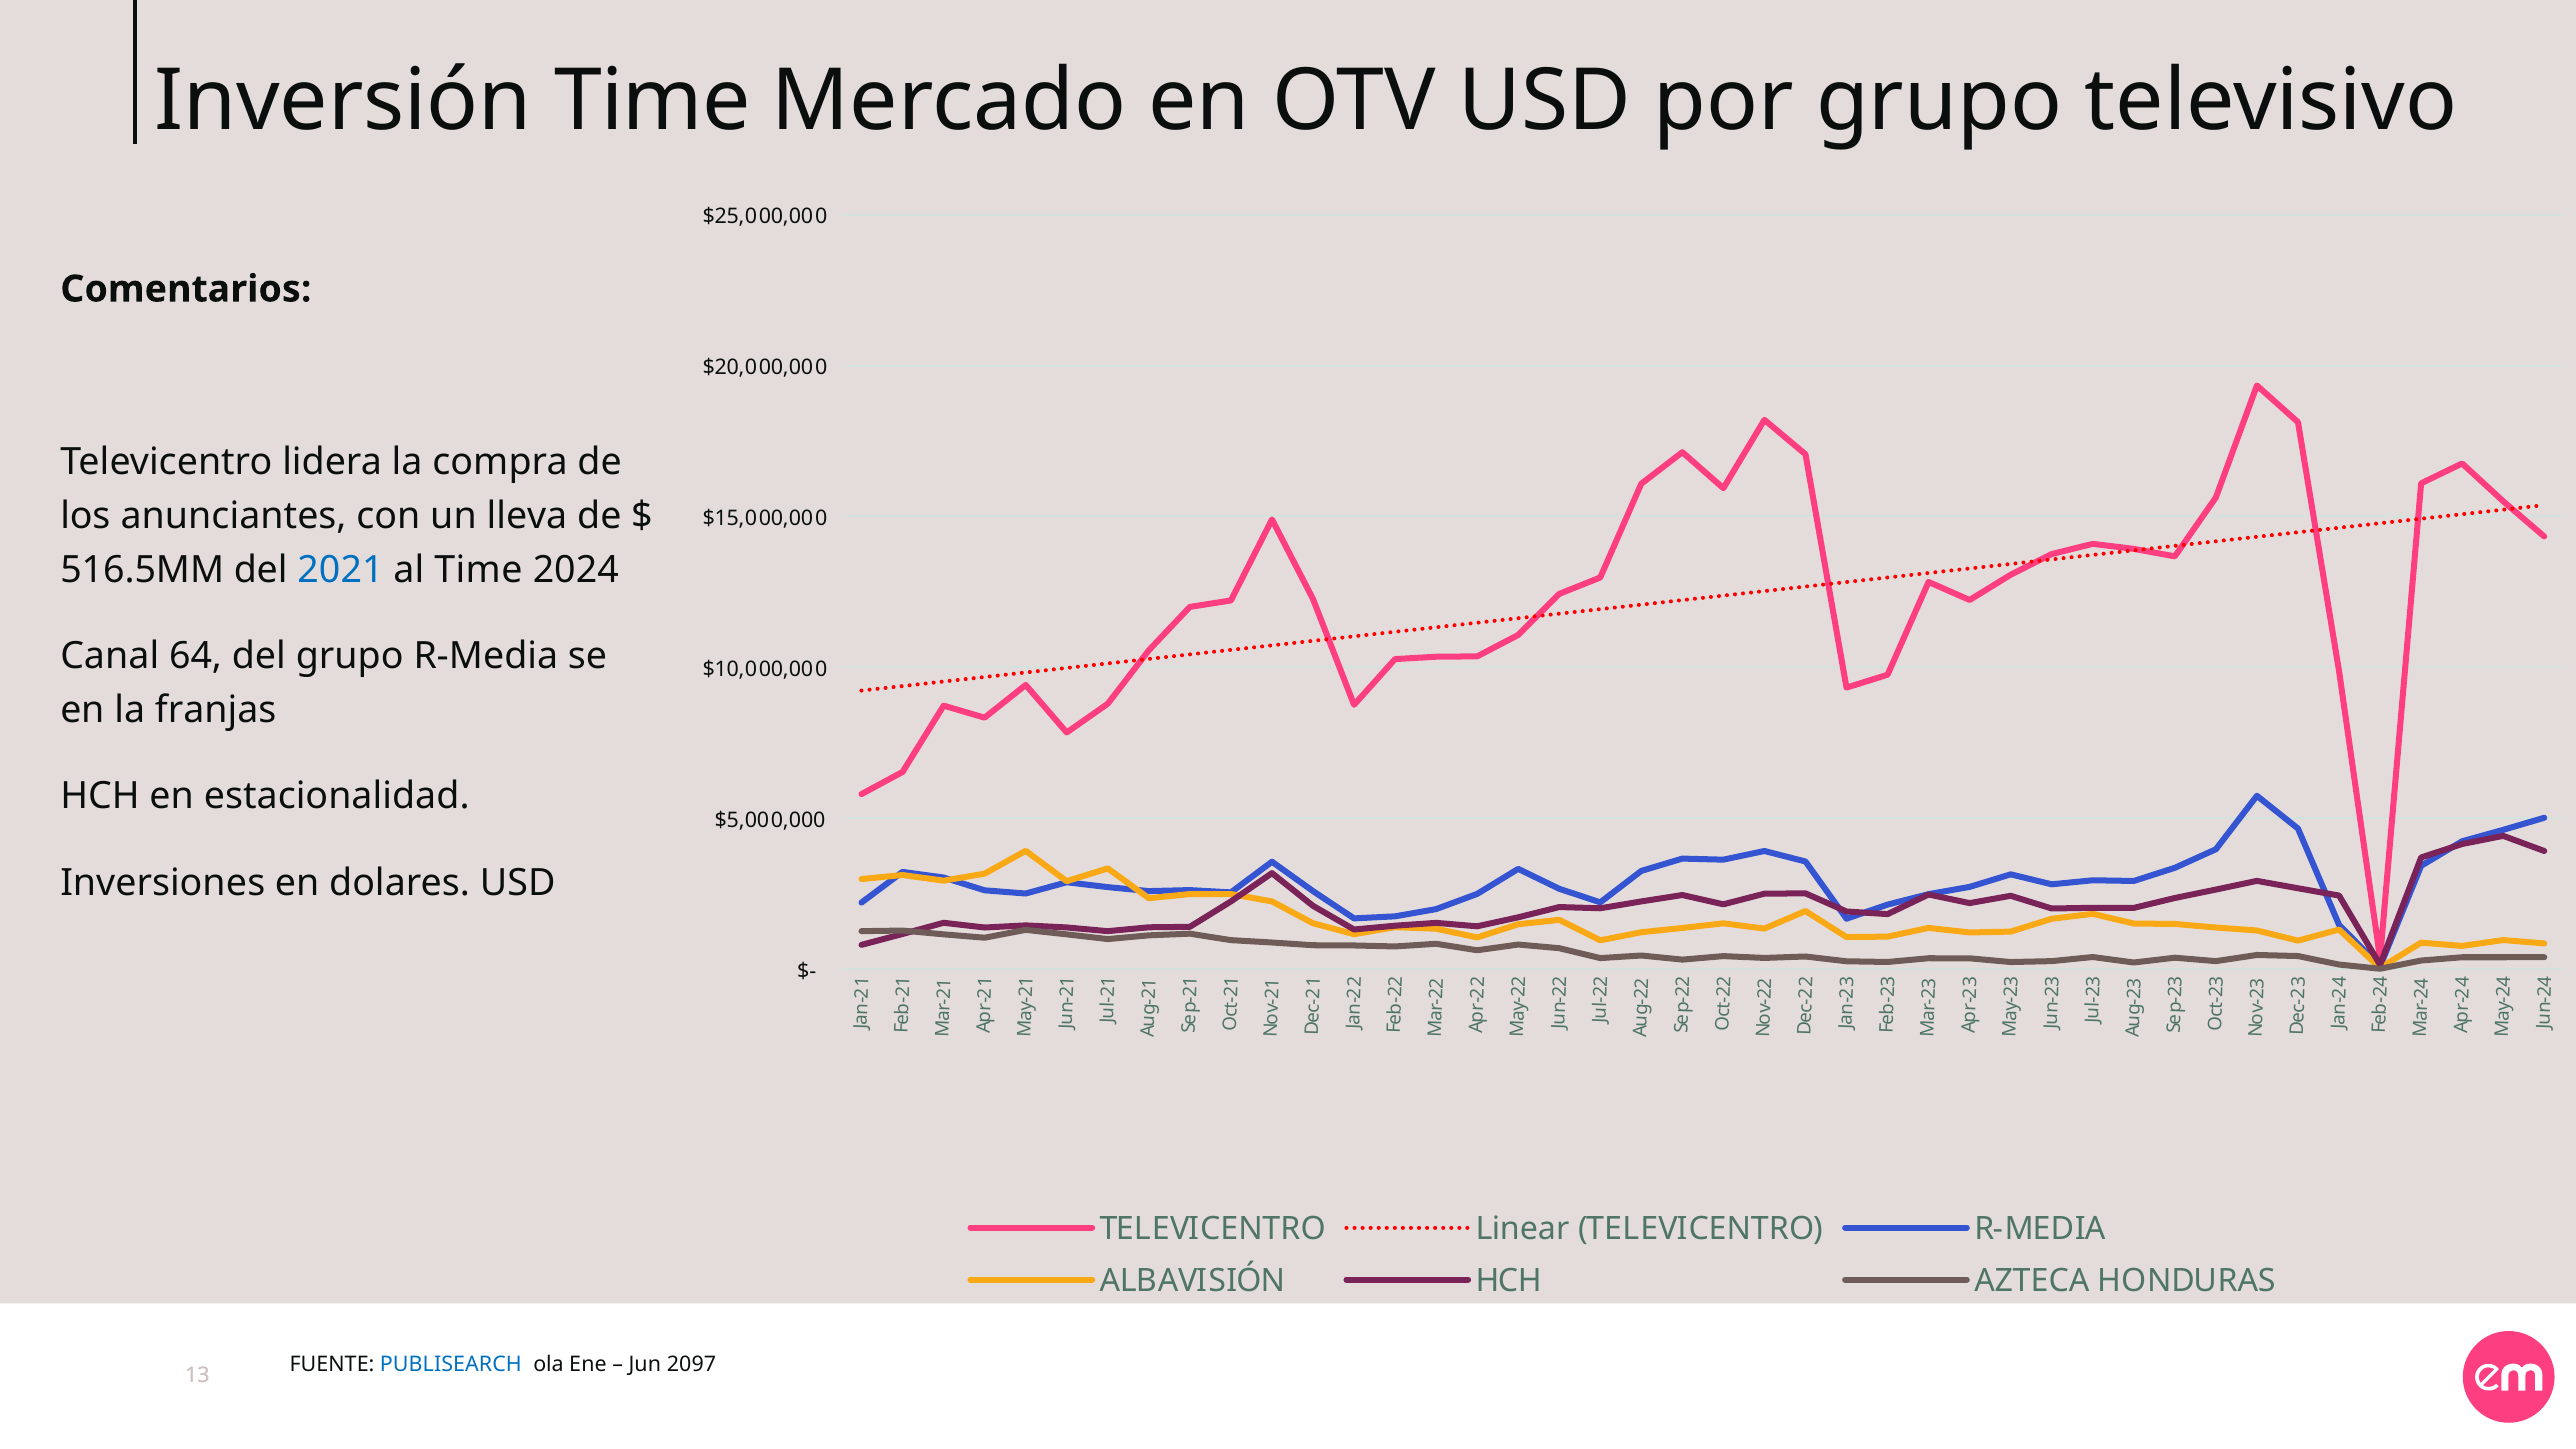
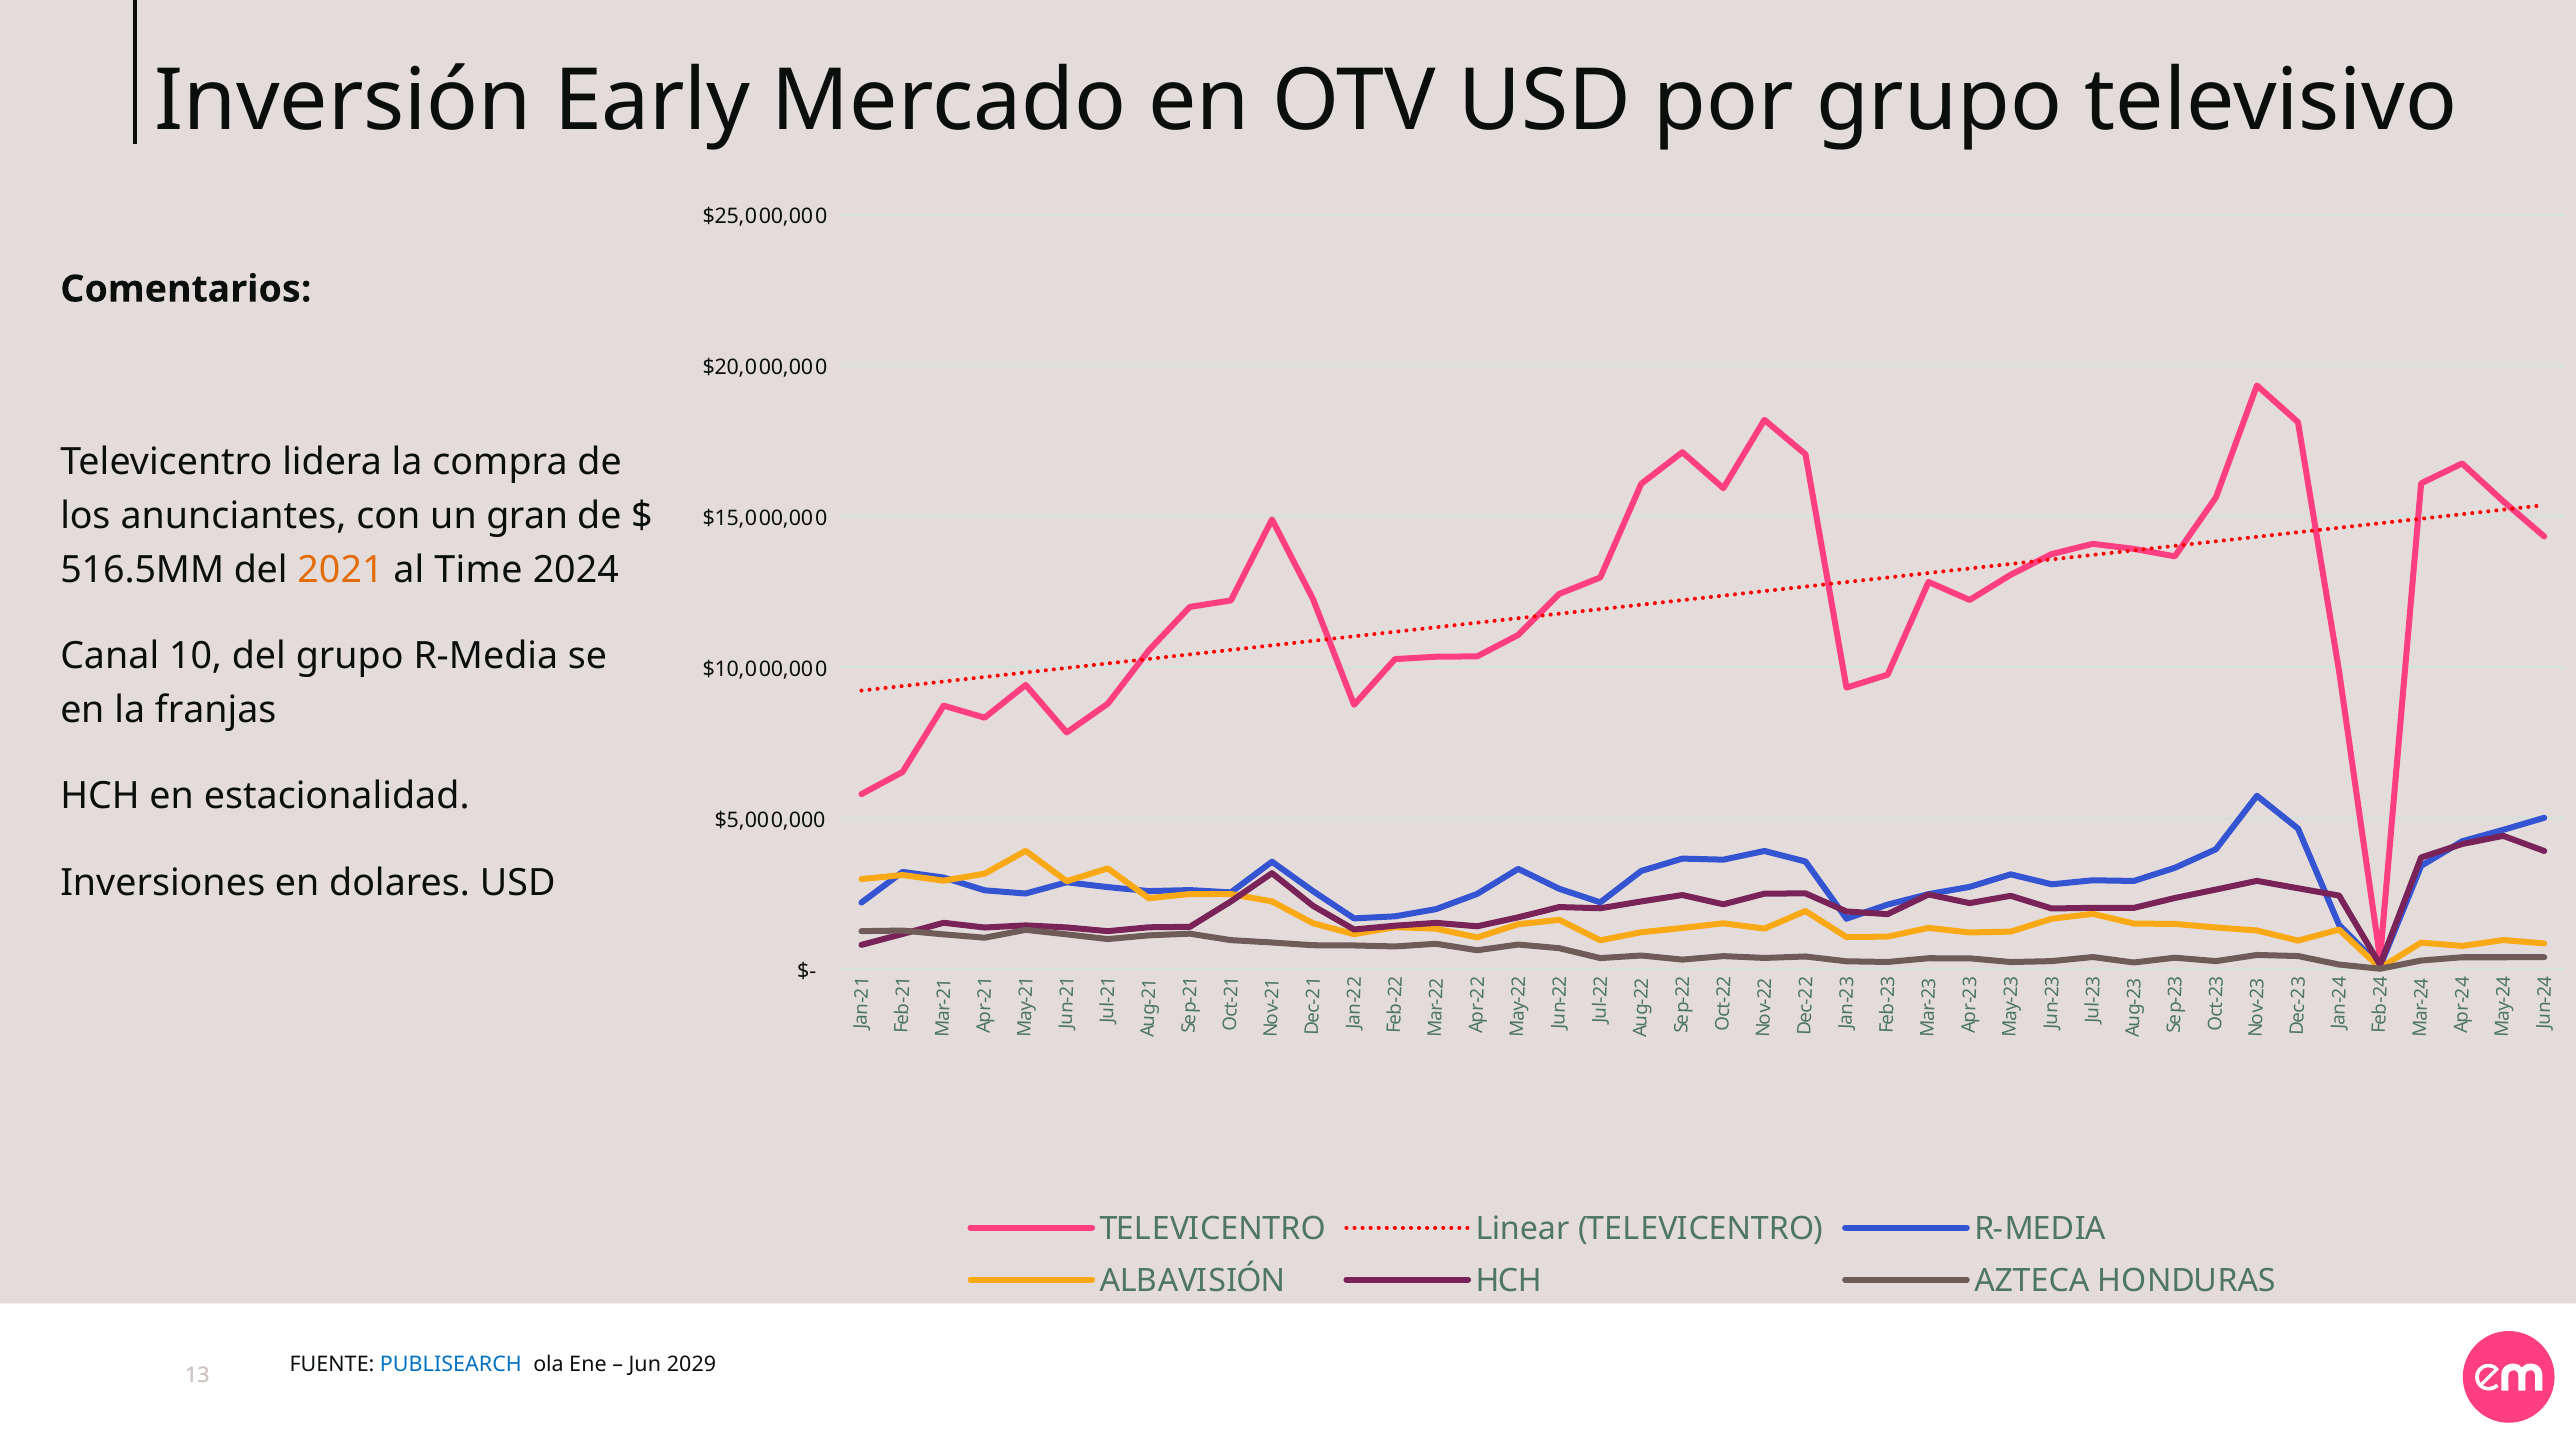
Inversión Time: Time -> Early (652, 101)
lleva: lleva -> gran (527, 516)
2021 colour: blue -> orange (341, 570)
64: 64 -> 10 (196, 656)
2097: 2097 -> 2029 (692, 1364)
